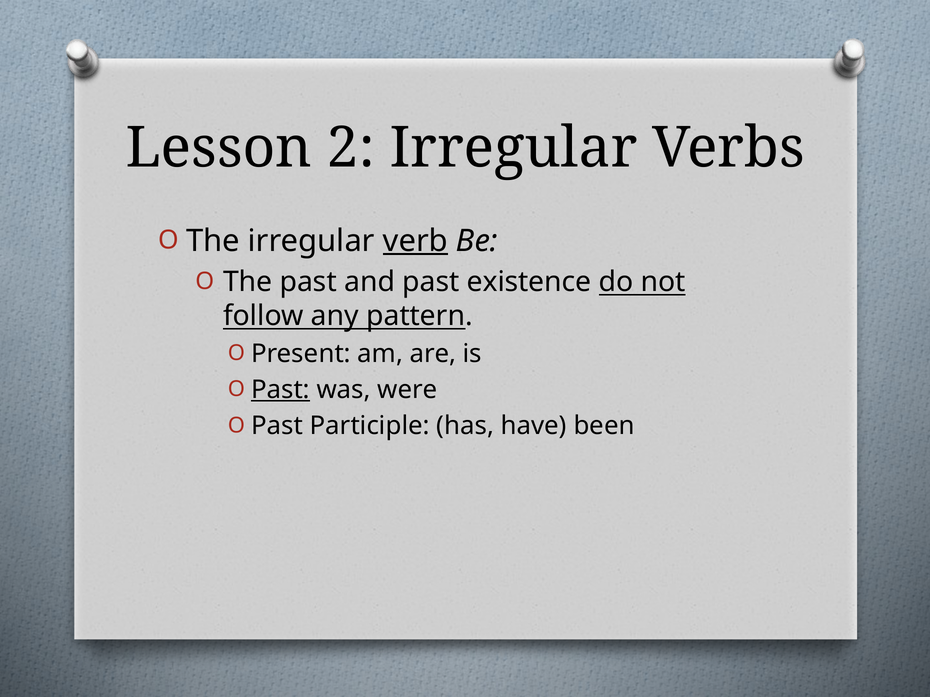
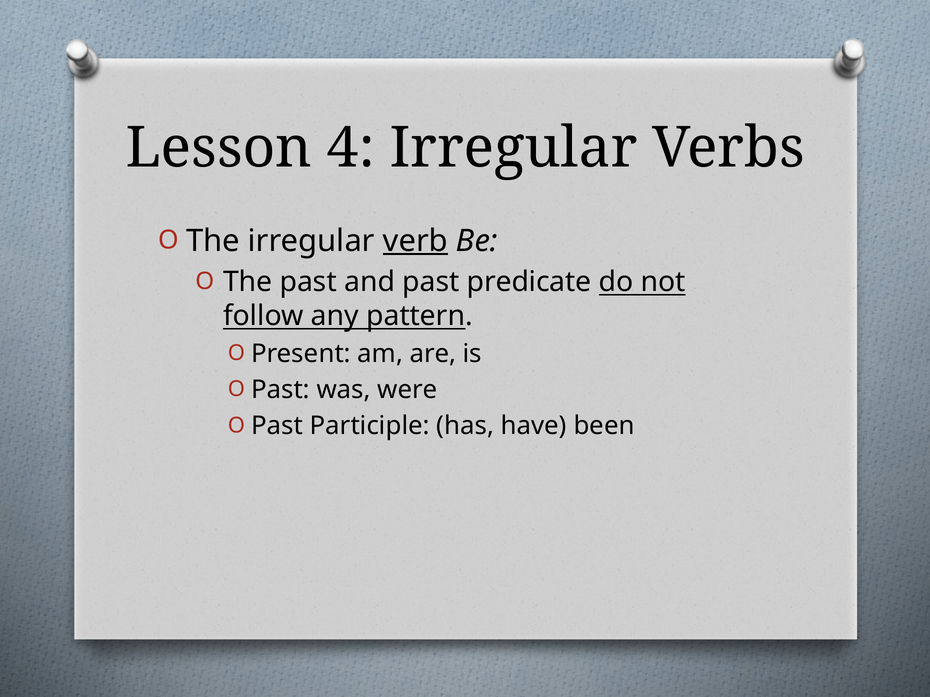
2: 2 -> 4 (351, 148)
existence: existence -> predicate (529, 282)
Past underline: present -> none (281, 390)
